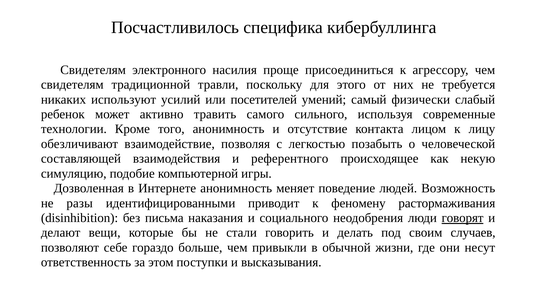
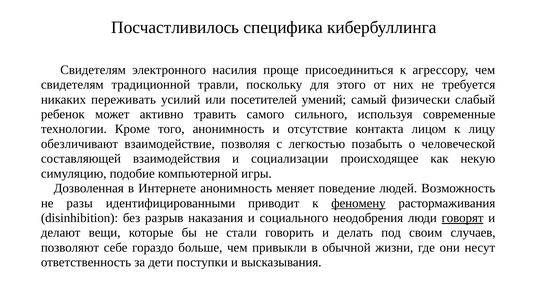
используют: используют -> переживать (124, 99)
референтного: референтного -> социализации (290, 159)
феномену underline: none -> present (358, 203)
письма: письма -> разрыв (164, 218)
этом: этом -> дети (161, 262)
